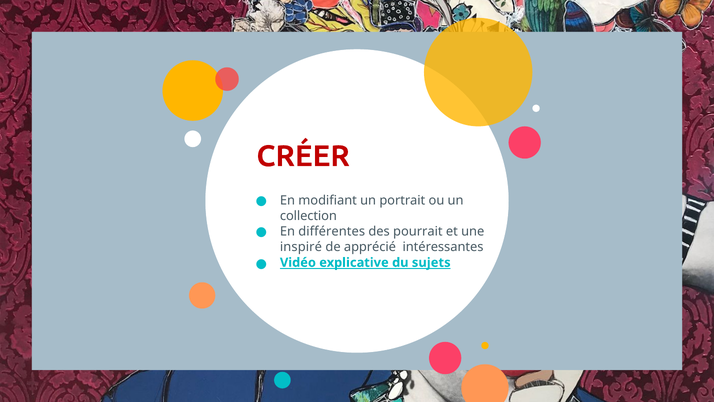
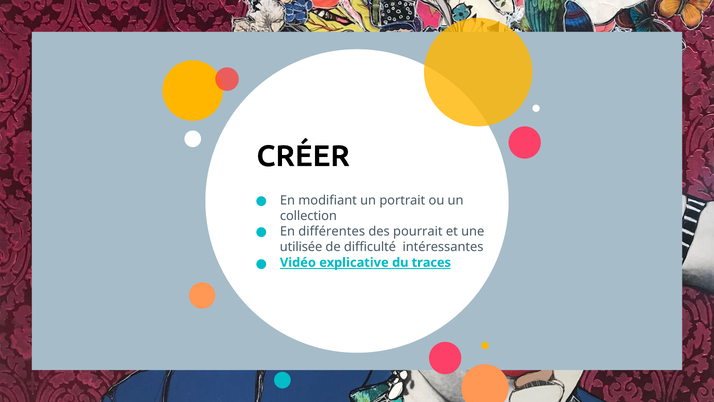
CRÉER colour: red -> black (303, 156)
inspiré: inspiré -> utilisée (301, 247)
apprécié: apprécié -> difficulté (370, 247)
sujets: sujets -> traces (431, 262)
